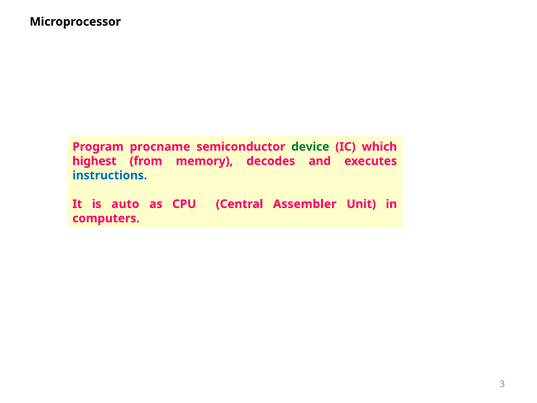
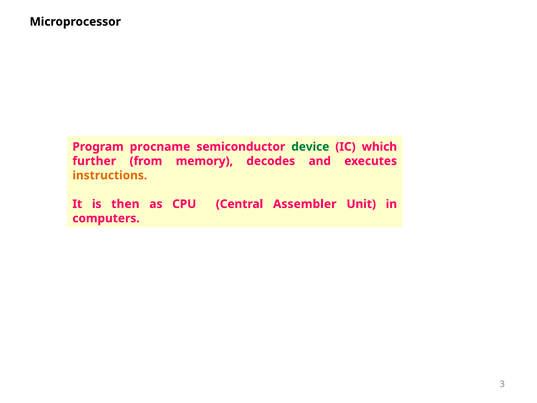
highest: highest -> further (94, 161)
instructions colour: blue -> orange (110, 175)
auto: auto -> then (125, 204)
